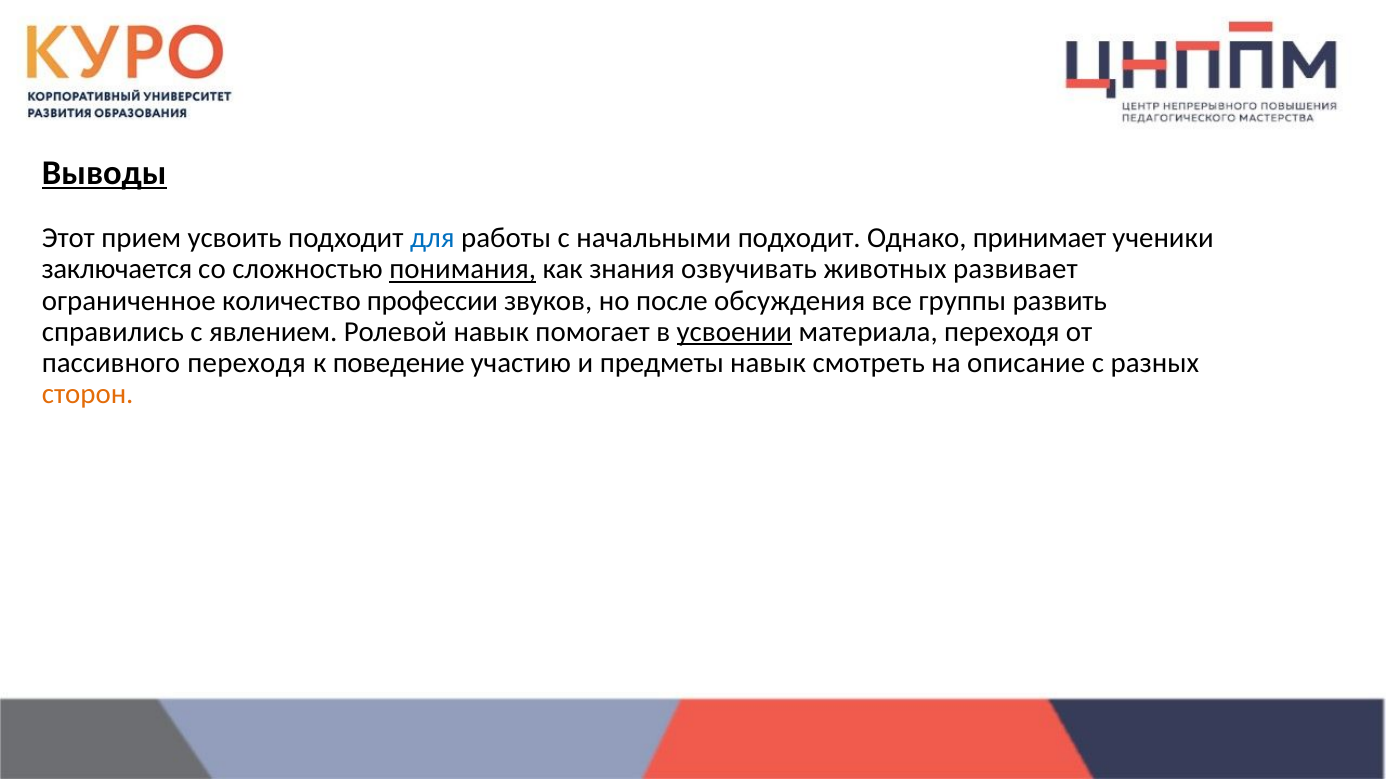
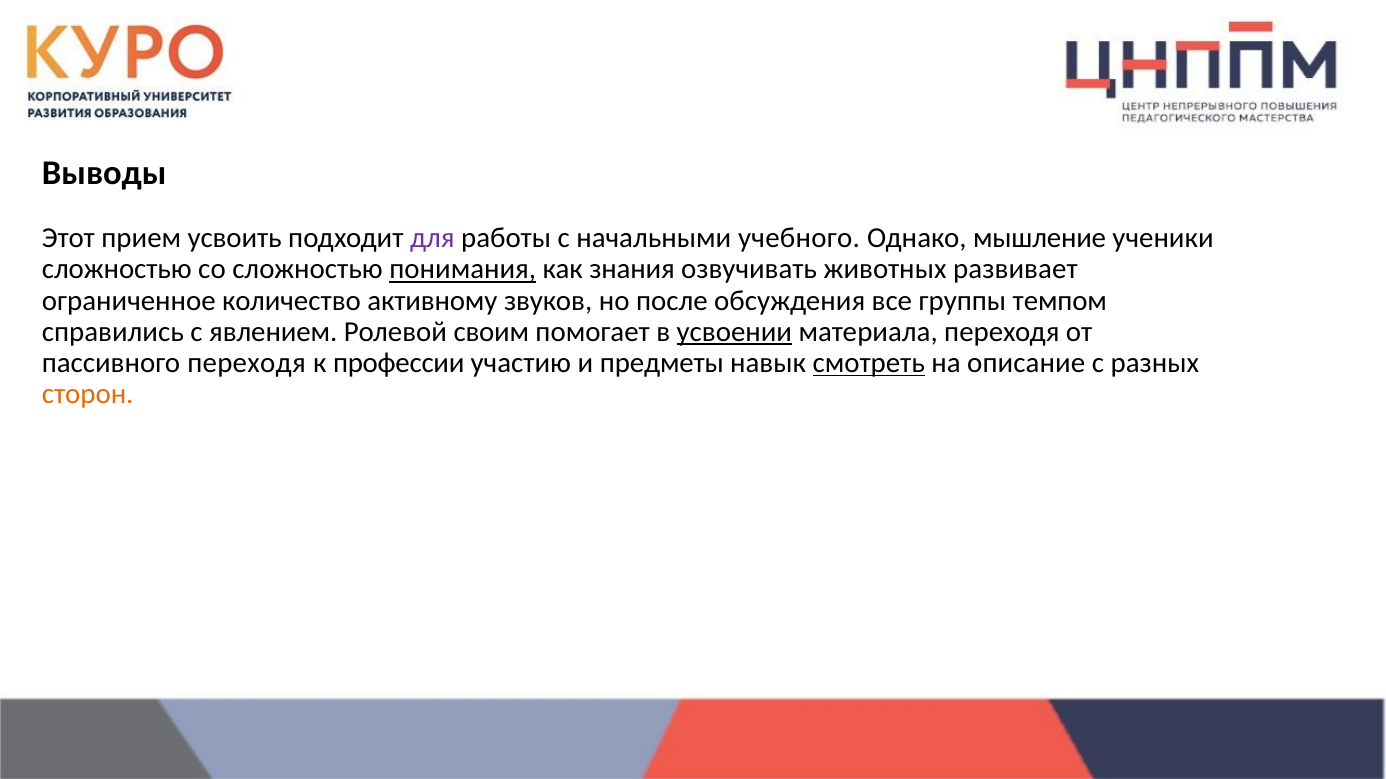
Выводы underline: present -> none (104, 173)
для colour: blue -> purple (432, 238)
начальными подходит: подходит -> учебного (799, 238)
принимает: принимает -> мышление (1040, 238)
заключается: заключается -> сложностью (117, 270)
профессии: профессии -> активному (432, 301)
развить: развить -> темпом (1060, 301)
Ролевой навык: навык -> своим (491, 332)
поведение: поведение -> профессии (399, 363)
смотреть underline: none -> present (869, 363)
